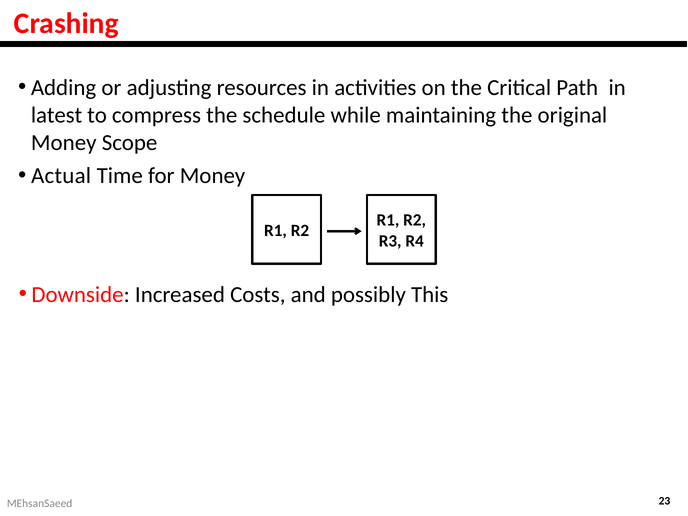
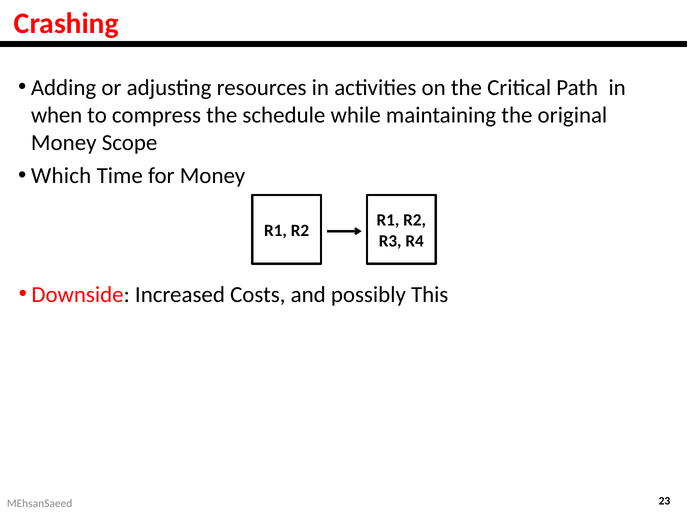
latest: latest -> when (57, 115)
Actual: Actual -> Which (61, 176)
